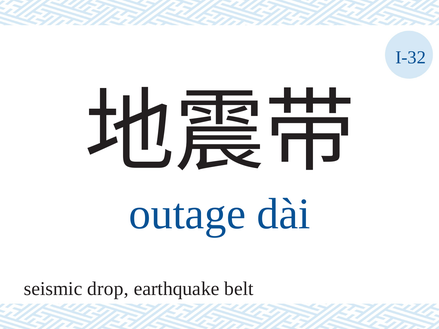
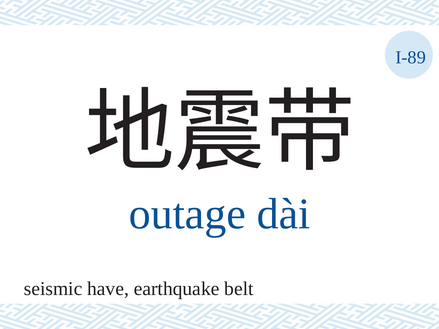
I-32: I-32 -> I-89 (411, 57)
drop: drop -> have (108, 289)
